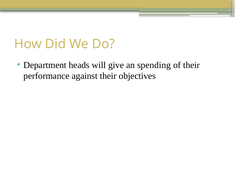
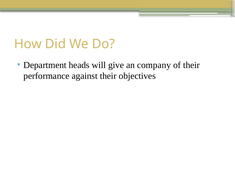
spending: spending -> company (154, 65)
